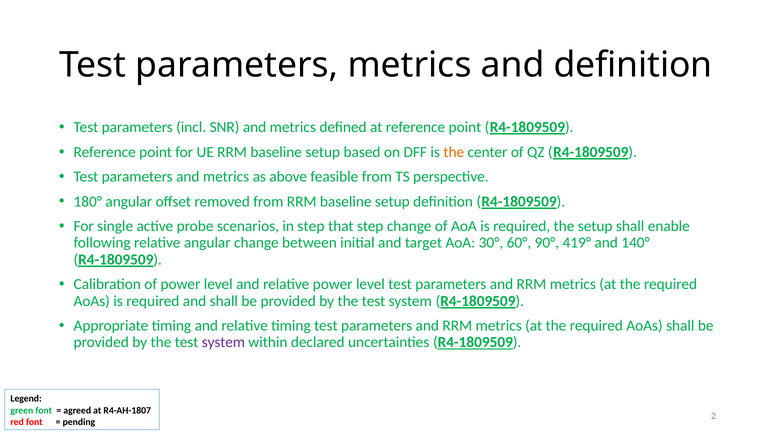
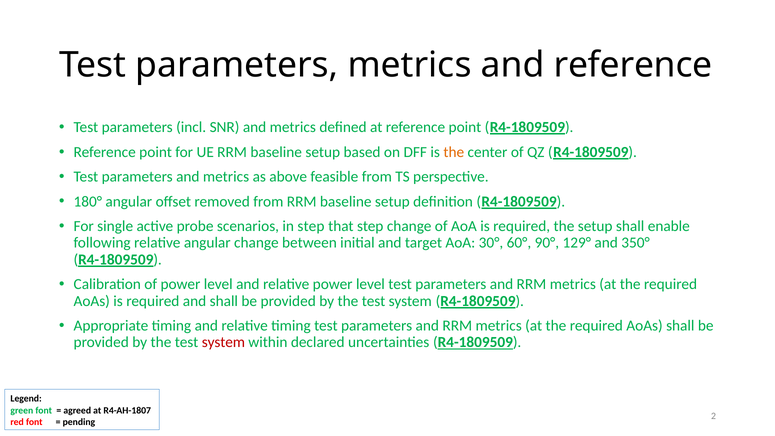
and definition: definition -> reference (633, 65)
419°: 419° -> 129° (577, 243)
140°: 140° -> 350° (636, 243)
system colour: purple -> red (223, 342)
